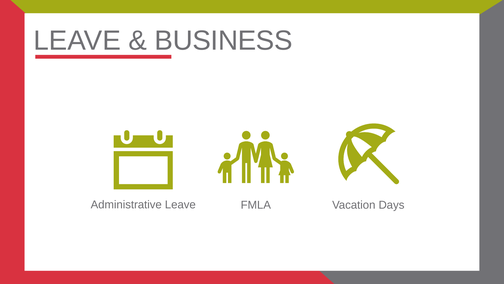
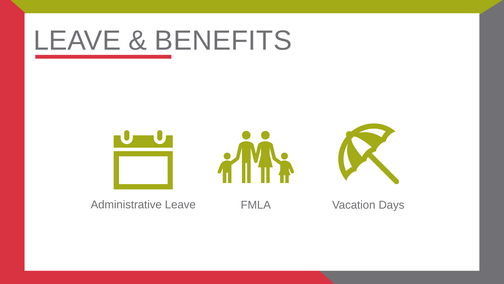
BUSINESS: BUSINESS -> BENEFITS (223, 41)
